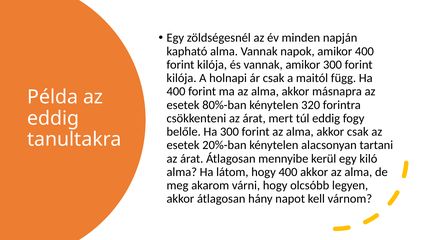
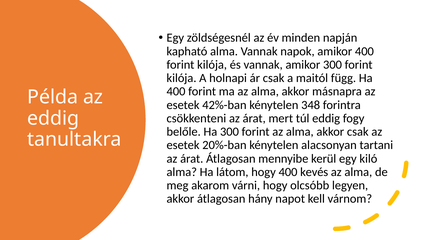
80%-ban: 80%-ban -> 42%-ban (224, 105)
320: 320 -> 348 (311, 105)
400 akkor: akkor -> kevés (314, 172)
